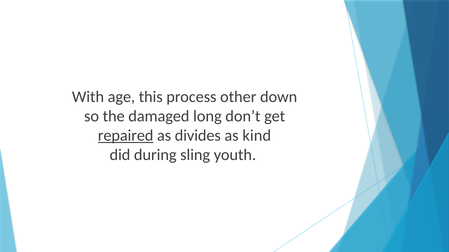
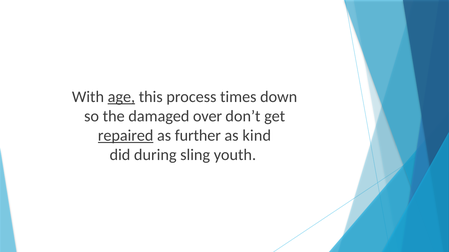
age underline: none -> present (121, 97)
other: other -> times (238, 97)
long: long -> over (208, 116)
divides: divides -> further (198, 136)
